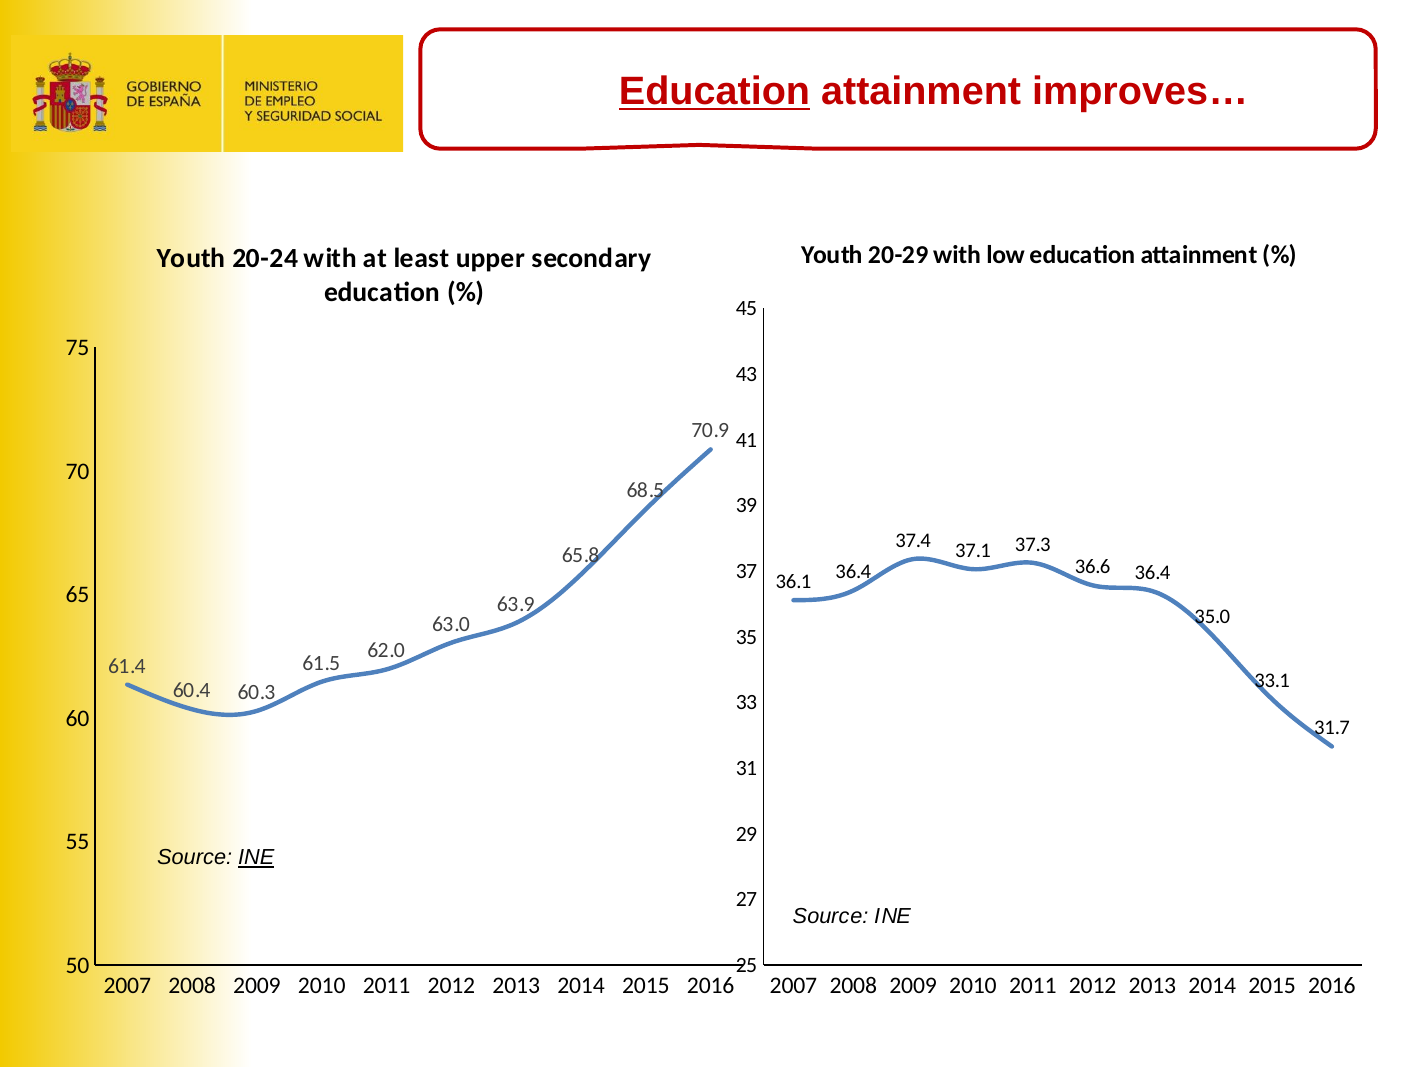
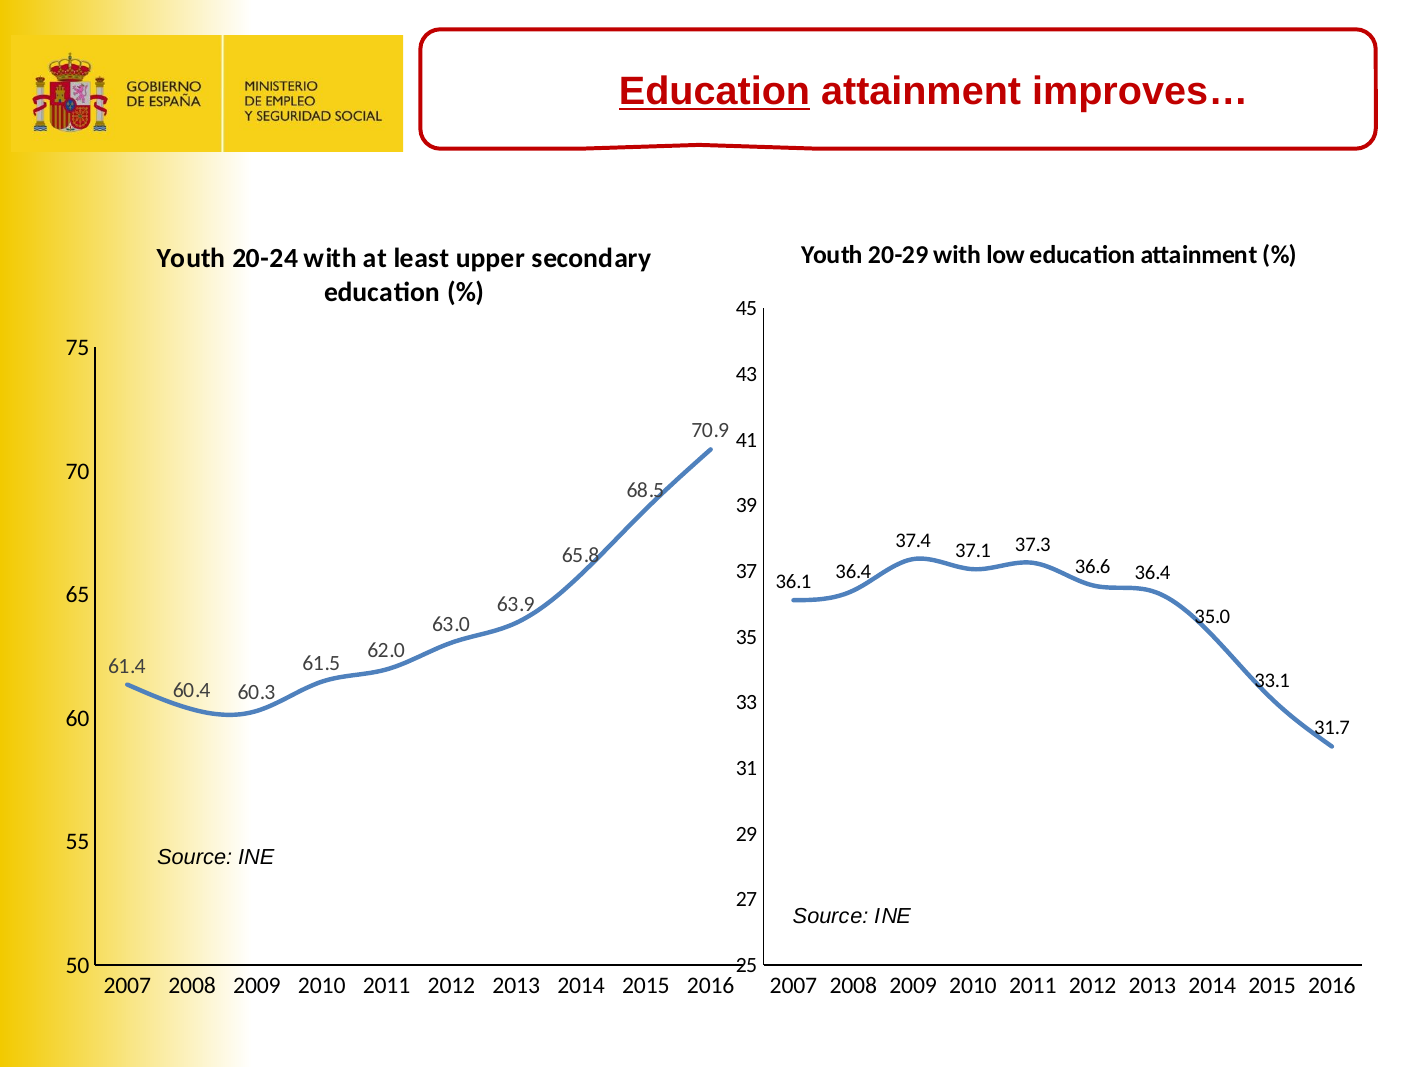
INE underline: present -> none (256, 858)
